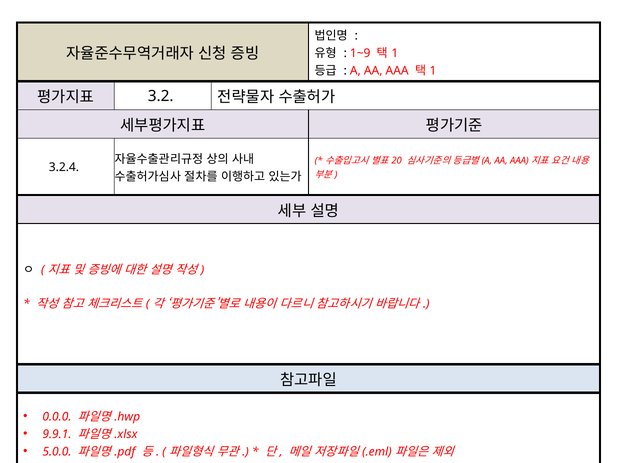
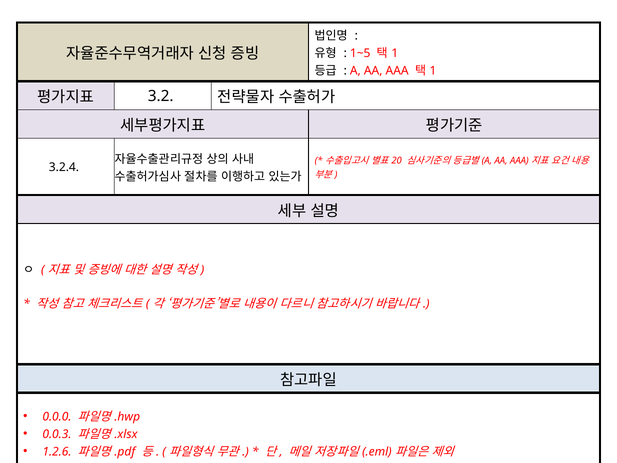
1~9: 1~9 -> 1~5 (360, 53)
9.9.1: 9.9.1 -> 0.0.3 (57, 434)
5.0.0: 5.0.0 -> 1.2.6 (57, 451)
